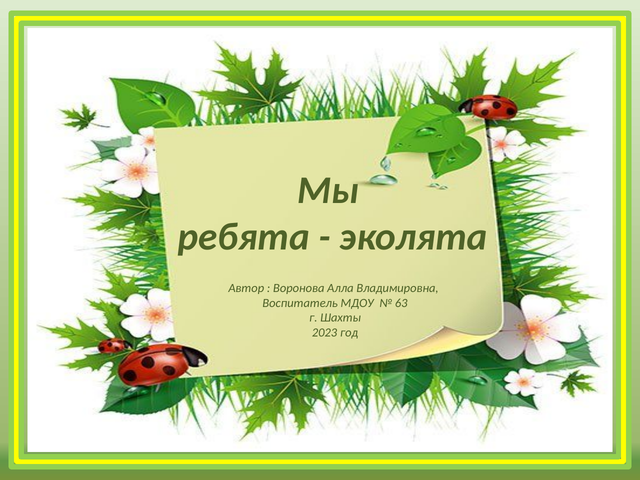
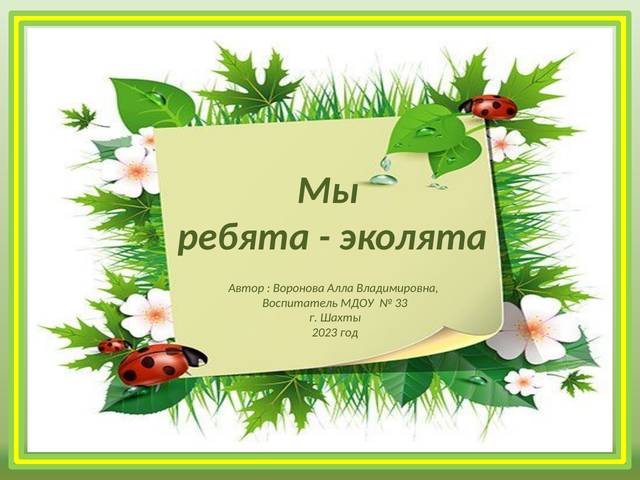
63: 63 -> 33 (401, 303)
